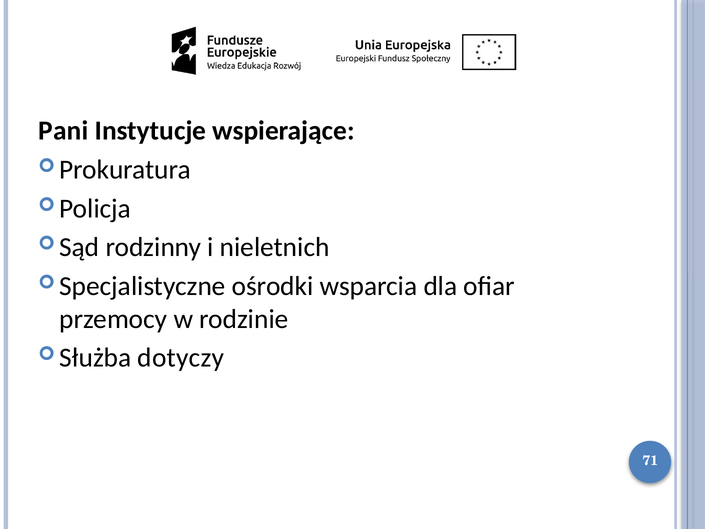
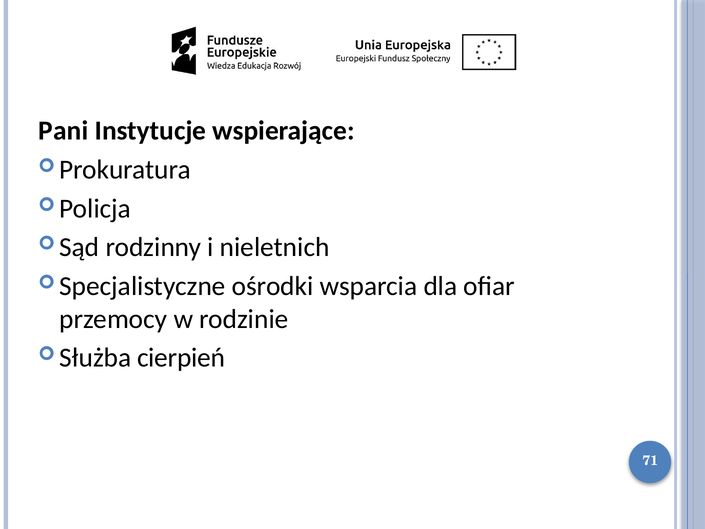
dotyczy: dotyczy -> cierpień (181, 358)
